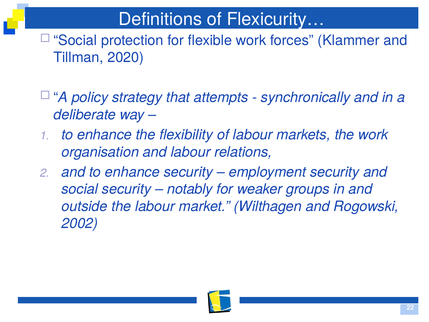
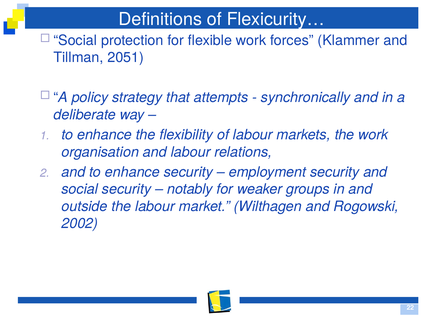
2020: 2020 -> 2051 (126, 57)
